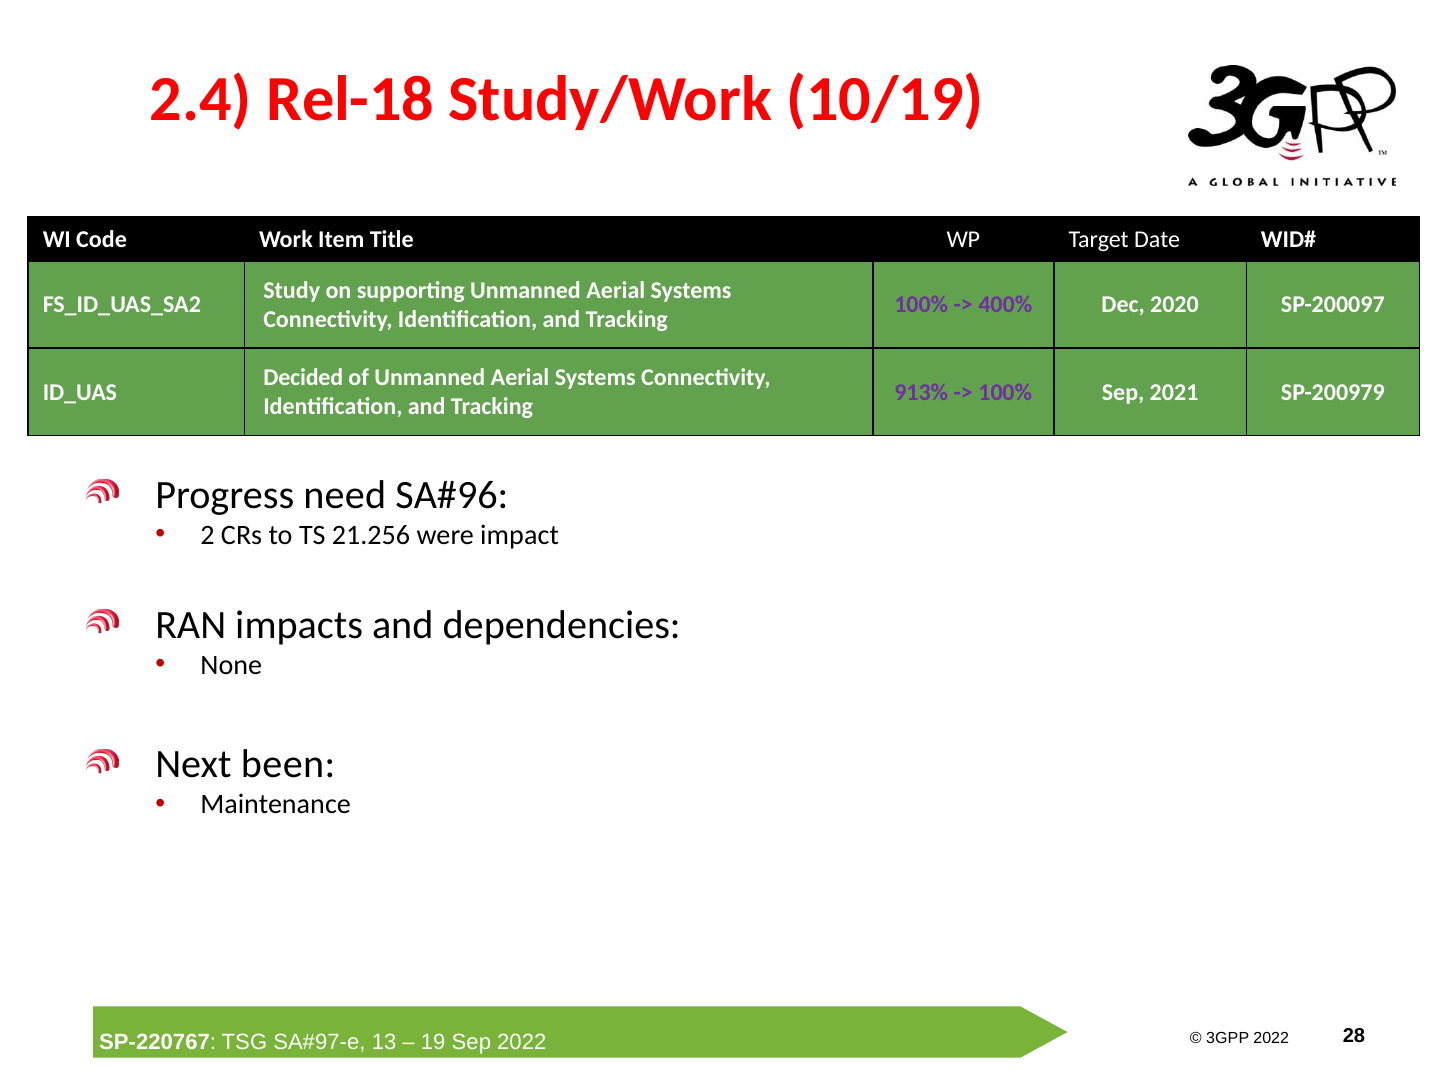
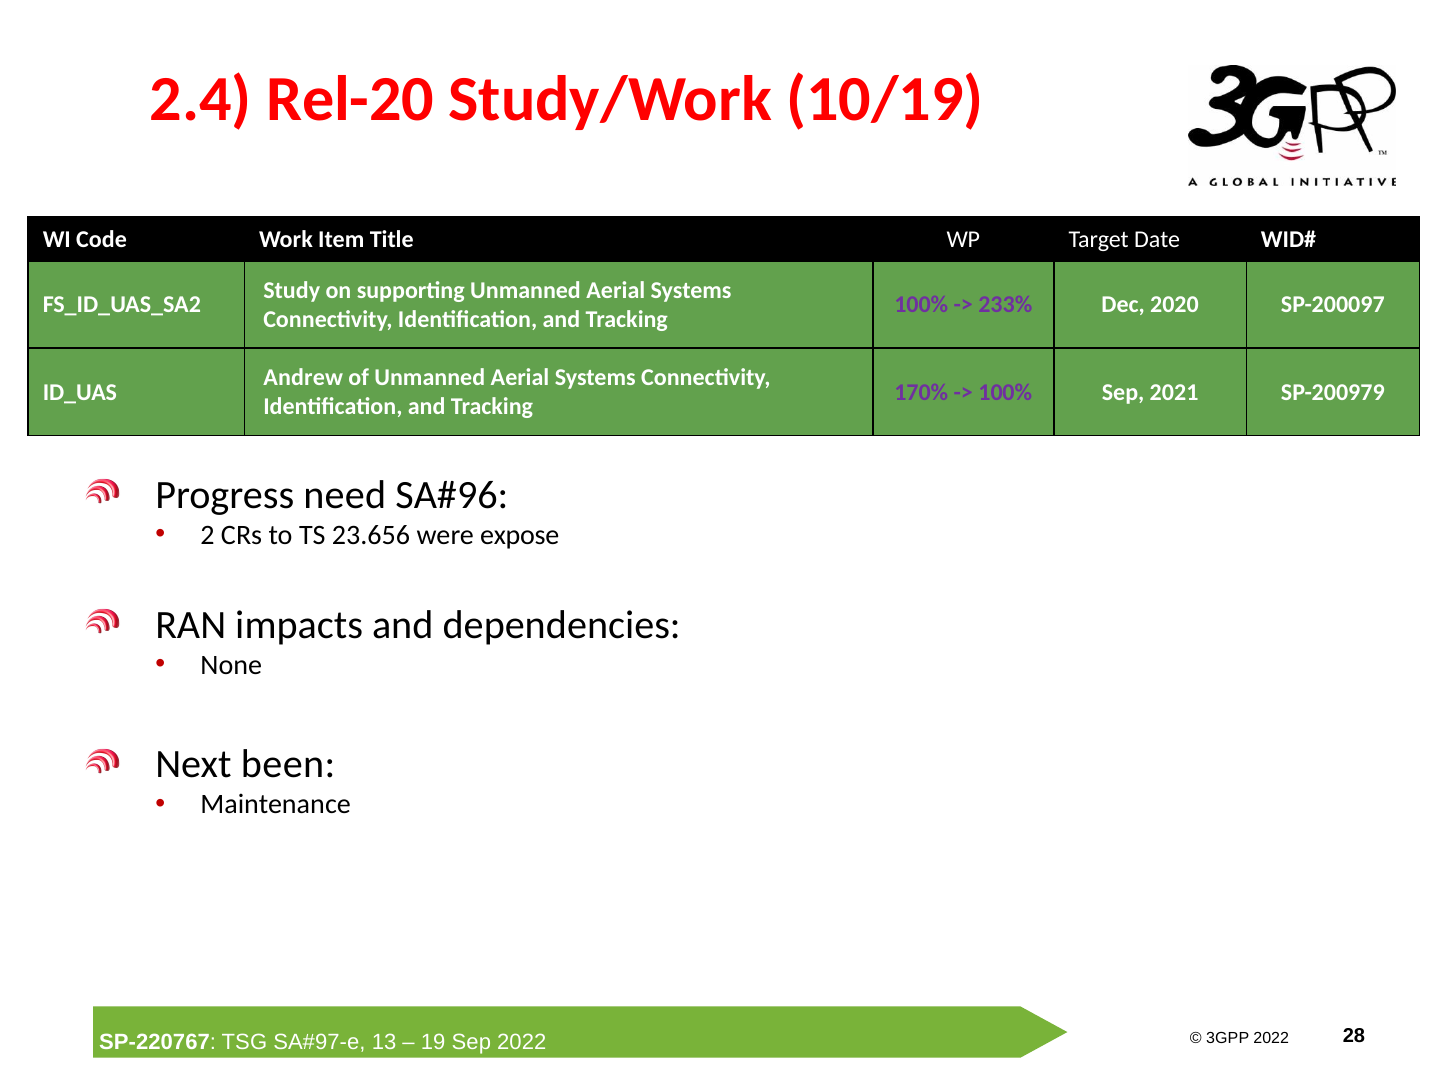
Rel-18: Rel-18 -> Rel-20 (350, 99)
400%: 400% -> 233% (1005, 305)
Decided: Decided -> Andrew (303, 377)
913%: 913% -> 170% (921, 392)
21.256: 21.256 -> 23.656 (371, 535)
impact: impact -> expose (520, 535)
